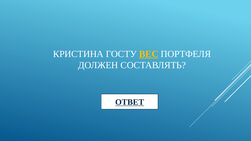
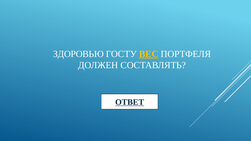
КРИСТИНА: КРИСТИНА -> ЗДОРОВЬЮ (78, 54)
